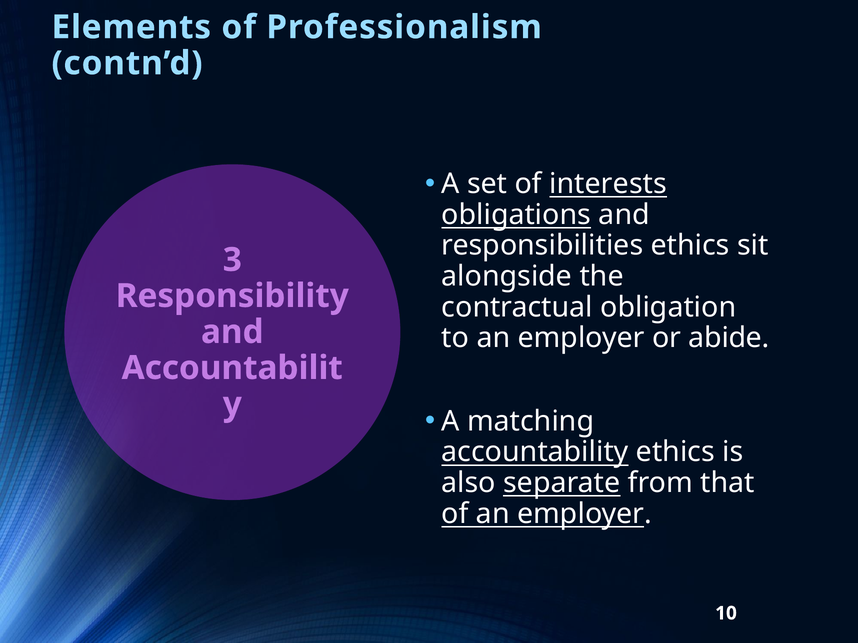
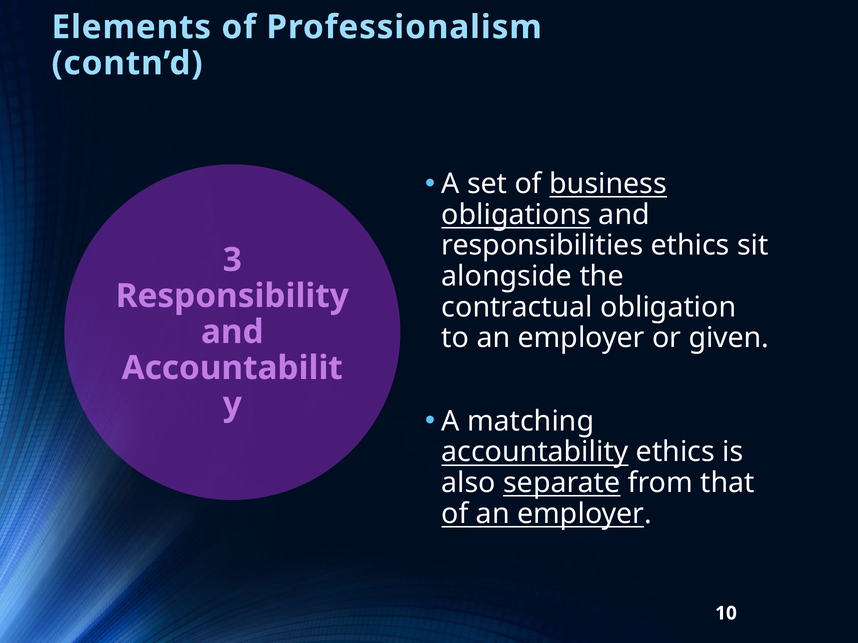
interests: interests -> business (608, 184)
abide: abide -> given (729, 338)
